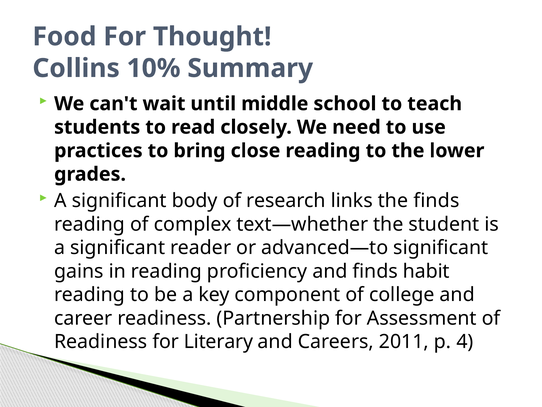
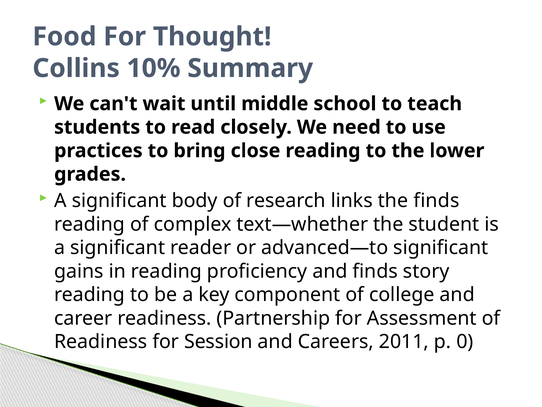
habit: habit -> story (426, 271)
Literary: Literary -> Session (218, 341)
4: 4 -> 0 (465, 341)
